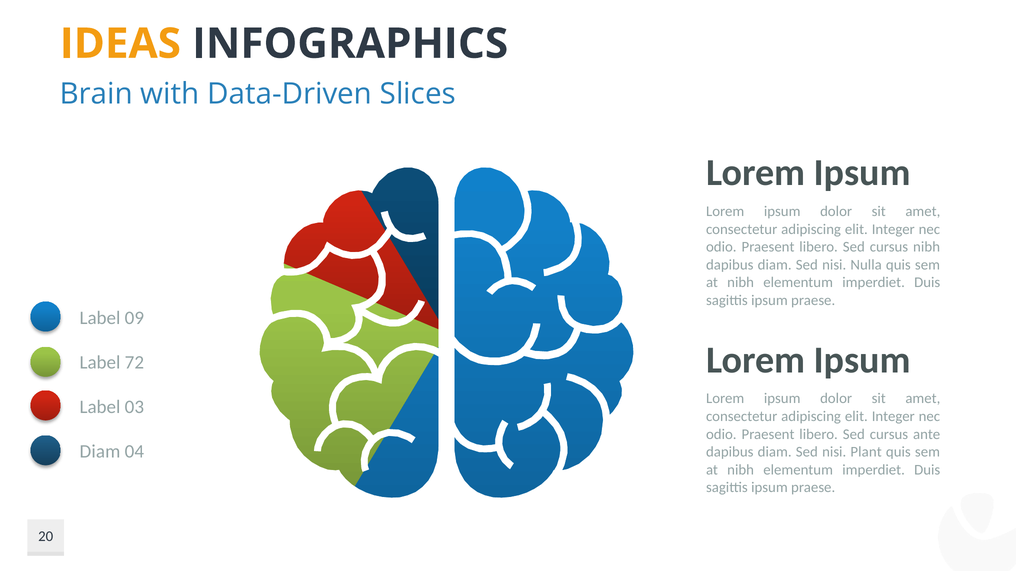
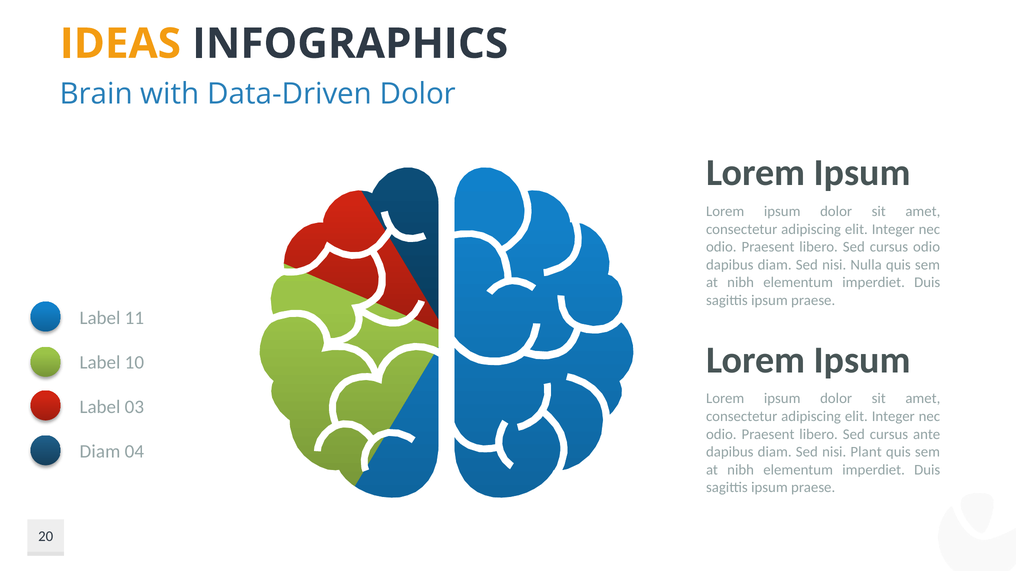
Data-Driven Slices: Slices -> Dolor (418, 94)
cursus nibh: nibh -> odio (927, 247)
09: 09 -> 11 (134, 318)
72: 72 -> 10 (134, 363)
